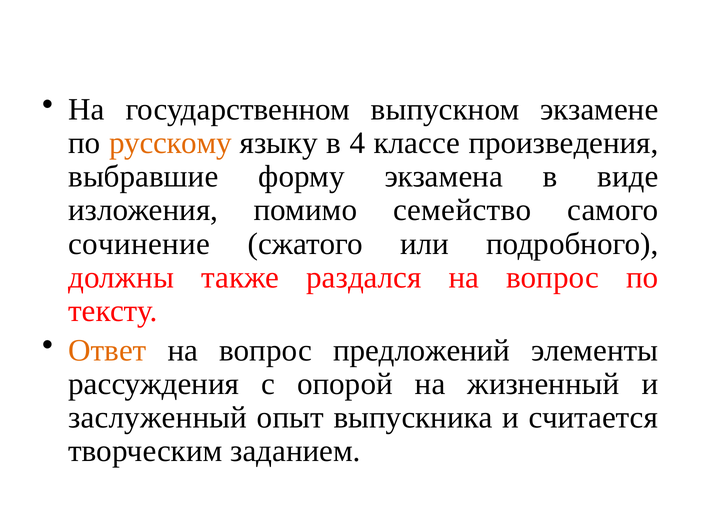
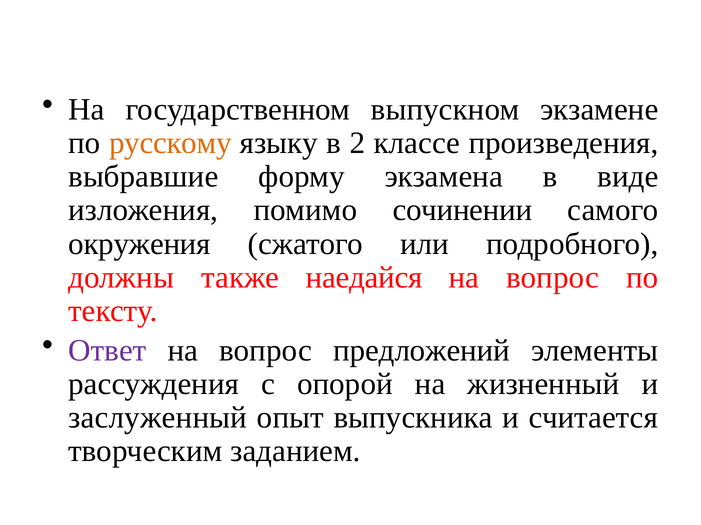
4: 4 -> 2 (357, 143)
семейство: семейство -> сочинении (462, 210)
сочинение: сочинение -> окружения (139, 244)
раздался: раздался -> наедайся (364, 278)
Ответ colour: orange -> purple (107, 351)
